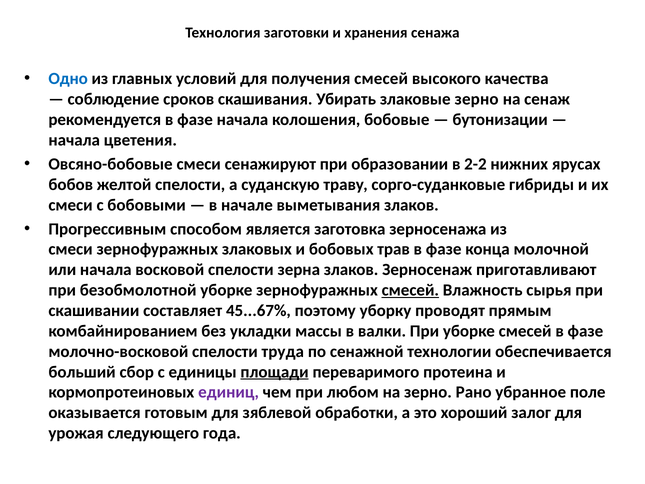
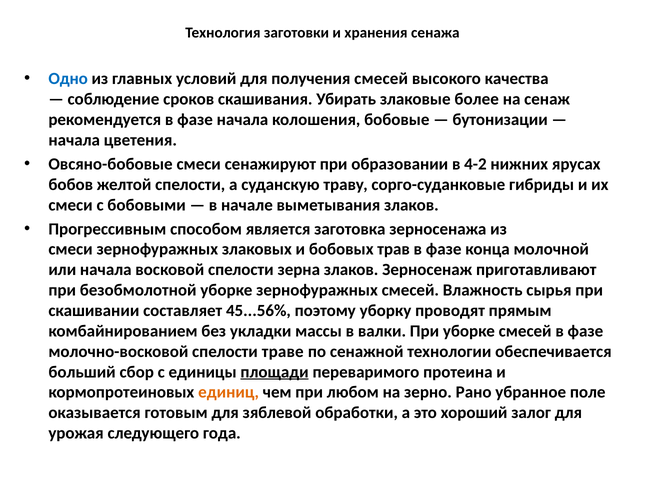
злаковые зерно: зерно -> более (477, 99)
2-2: 2-2 -> 4-2 (475, 164)
смесей underline: present -> none (410, 290)
45...67%: 45...67% -> 45...56% (258, 310)
труда: труда -> траве (283, 351)
единиц colour: purple -> orange (229, 392)
